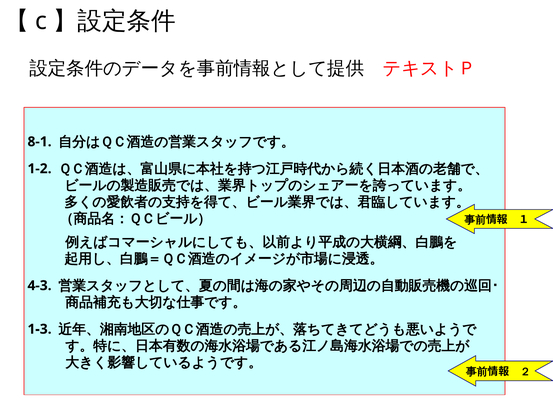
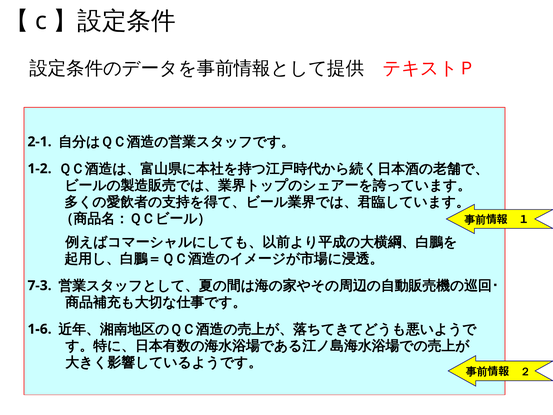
8-1: 8-1 -> 2-1 (40, 142)
4-3: 4-3 -> 7-3 (40, 285)
1-3: 1-3 -> 1-6 (40, 329)
